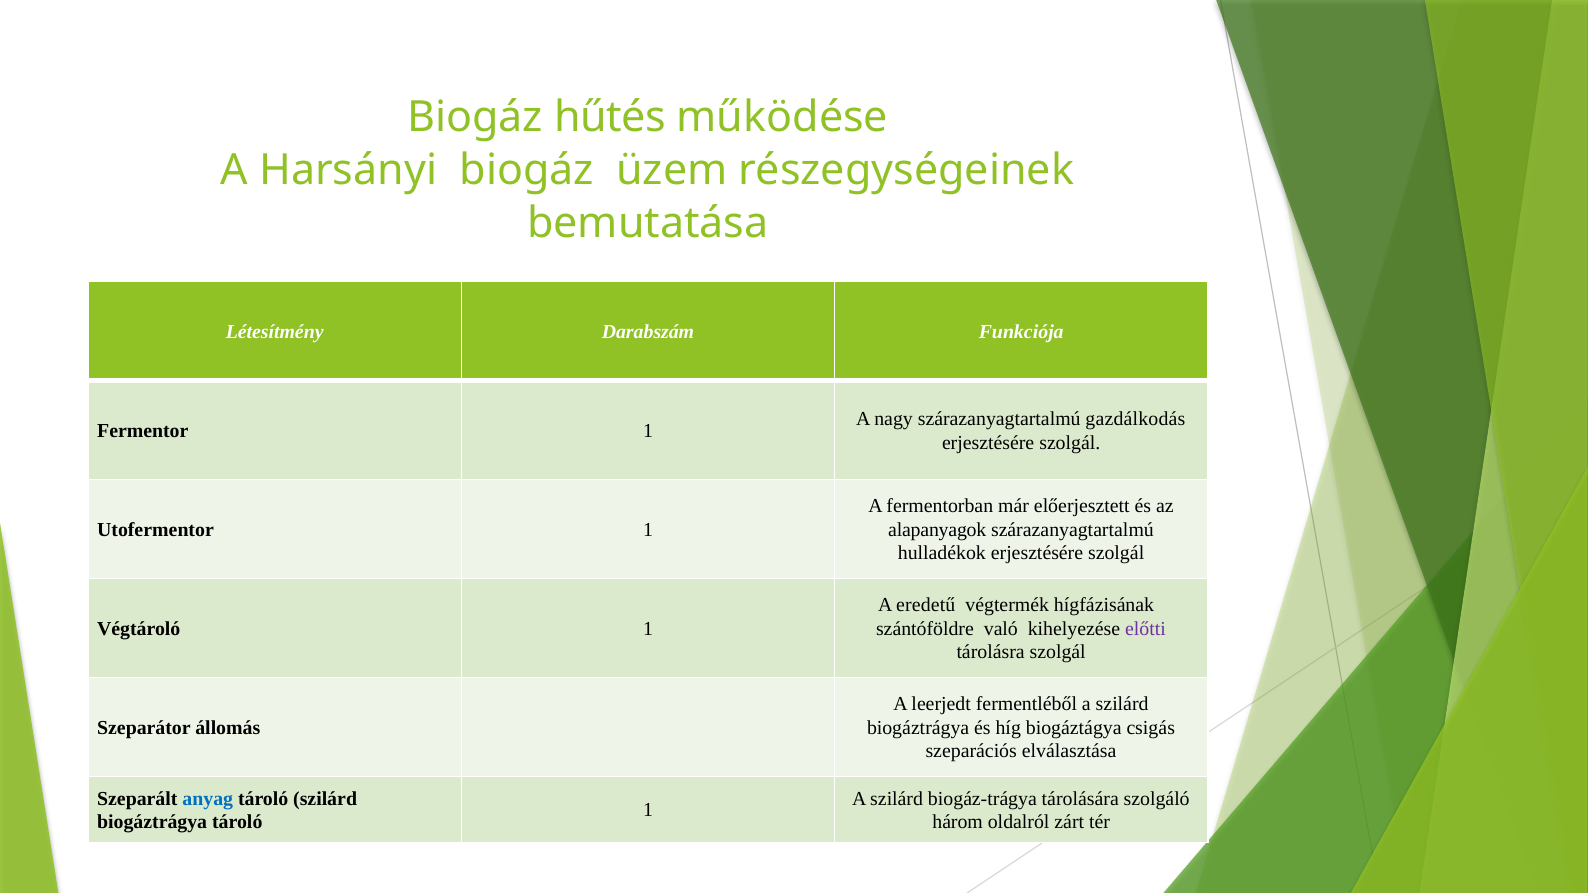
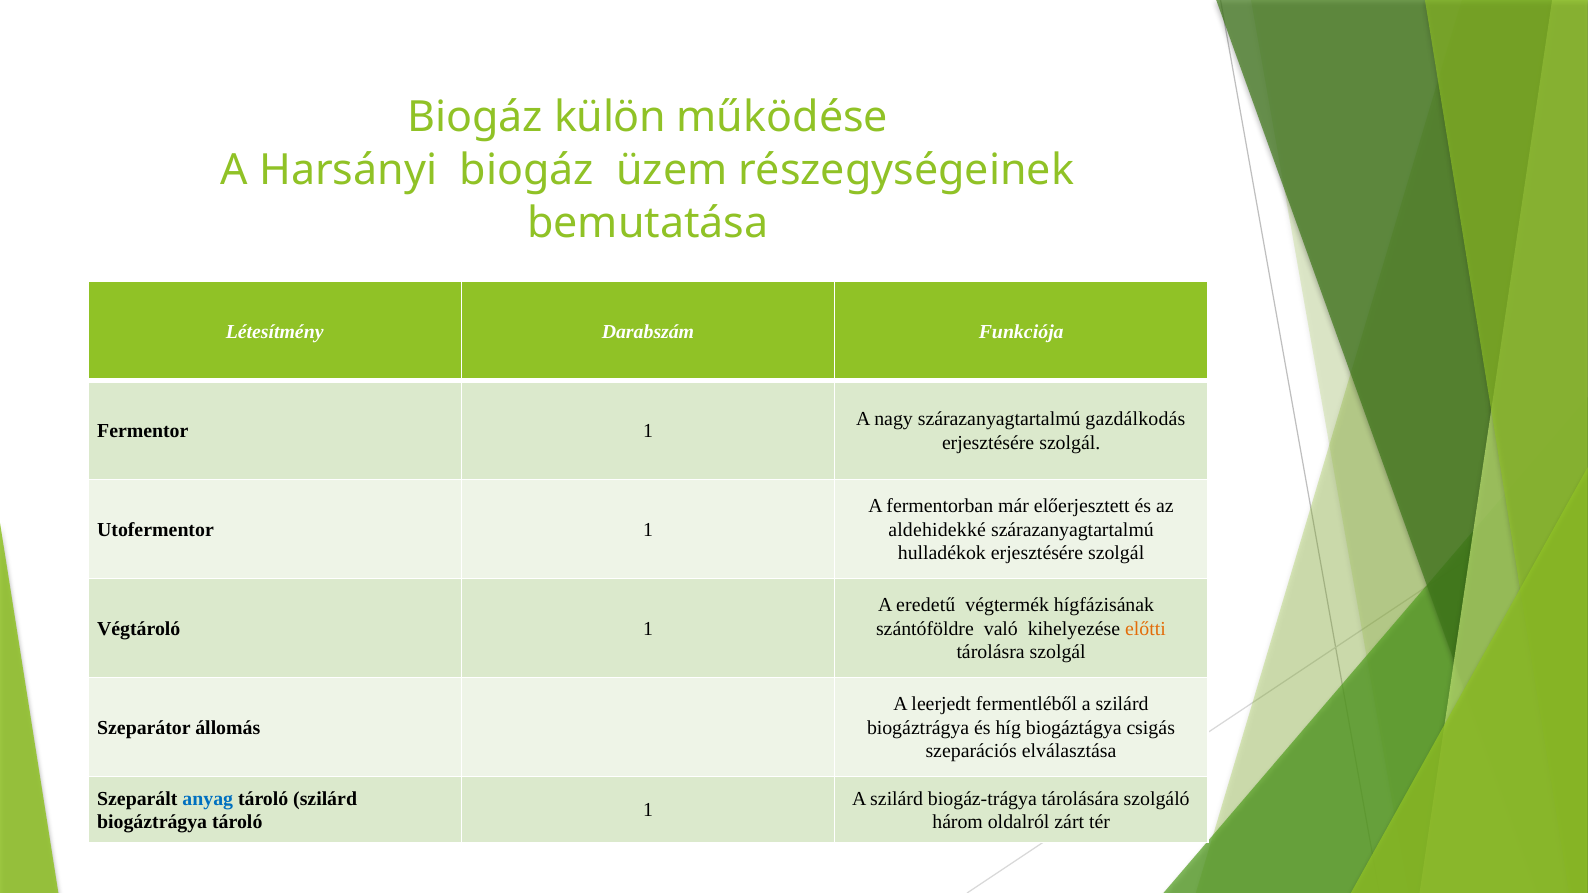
hűtés: hűtés -> külön (610, 117)
alapanyagok: alapanyagok -> aldehidekké (937, 530)
előtti colour: purple -> orange (1145, 629)
